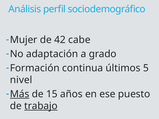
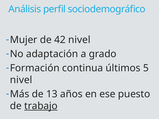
42 cabe: cabe -> nivel (79, 40)
Más underline: present -> none (20, 94)
15: 15 -> 13 (52, 94)
